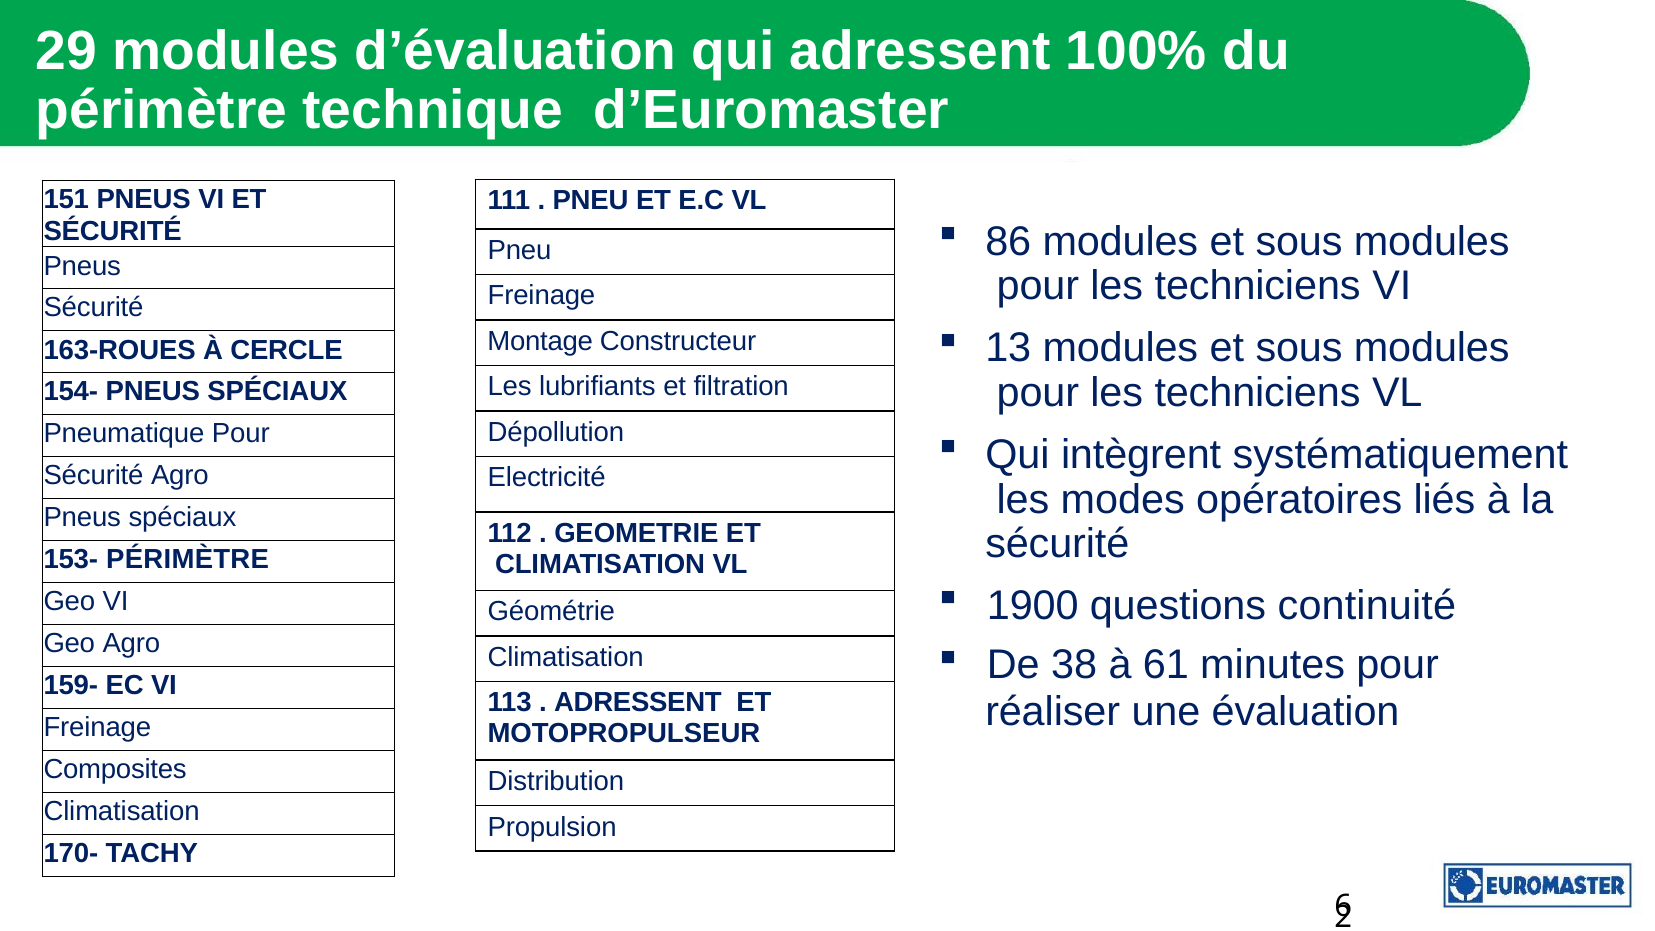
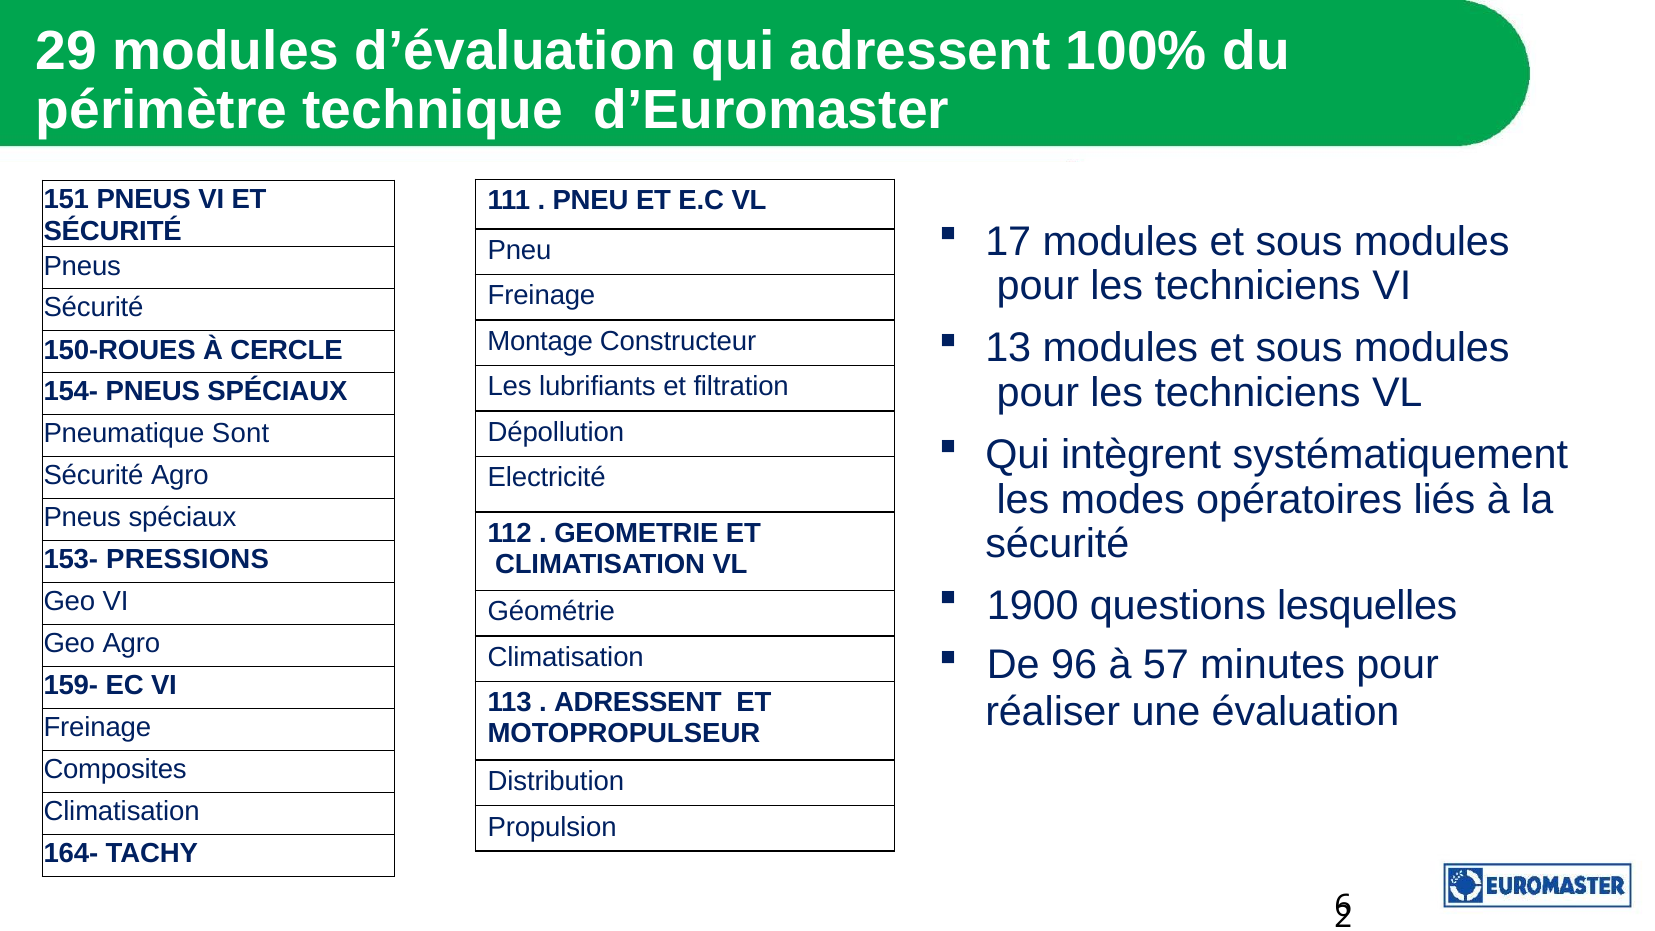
86: 86 -> 17 (1008, 242)
163-ROUES: 163-ROUES -> 150-ROUES (120, 350)
Pneumatique Pour: Pour -> Sont (241, 434)
153- PÉRIMÈTRE: PÉRIMÈTRE -> PRESSIONS (188, 560)
continuité: continuité -> lesquelles (1367, 606)
38: 38 -> 96 (1074, 665)
61: 61 -> 57 (1166, 665)
170-: 170- -> 164- (71, 854)
